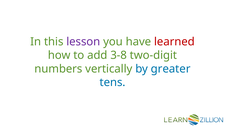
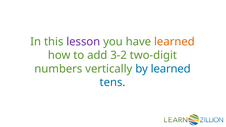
learned colour: red -> orange (174, 42)
3-8: 3-8 -> 3-2 (119, 55)
by greater: greater -> learned (171, 69)
